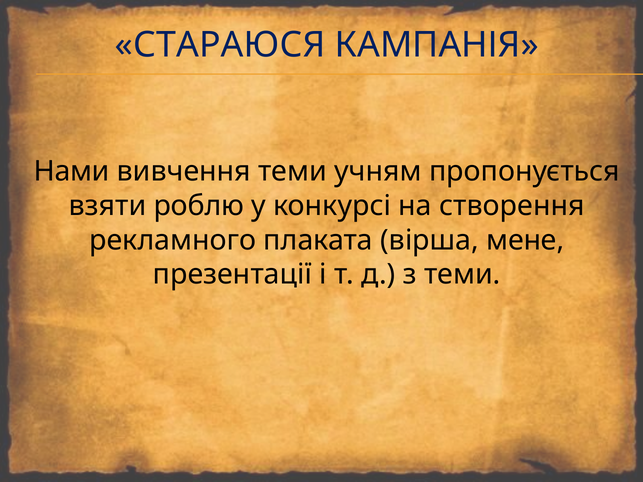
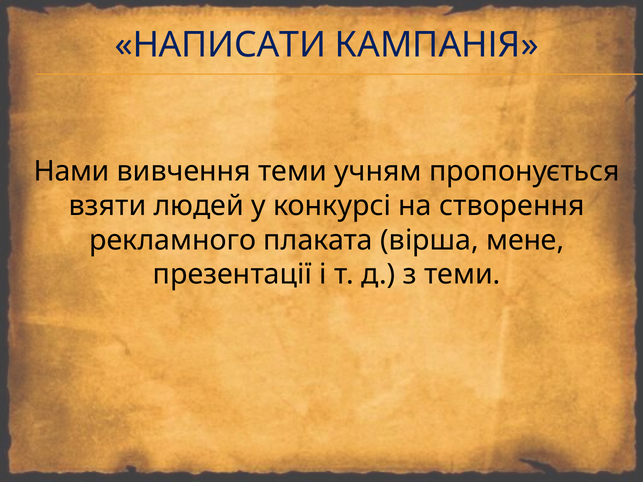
СТАРАЮСЯ: СТАРАЮСЯ -> НАПИСАТИ (220, 45)
роблю: роблю -> людей (199, 206)
